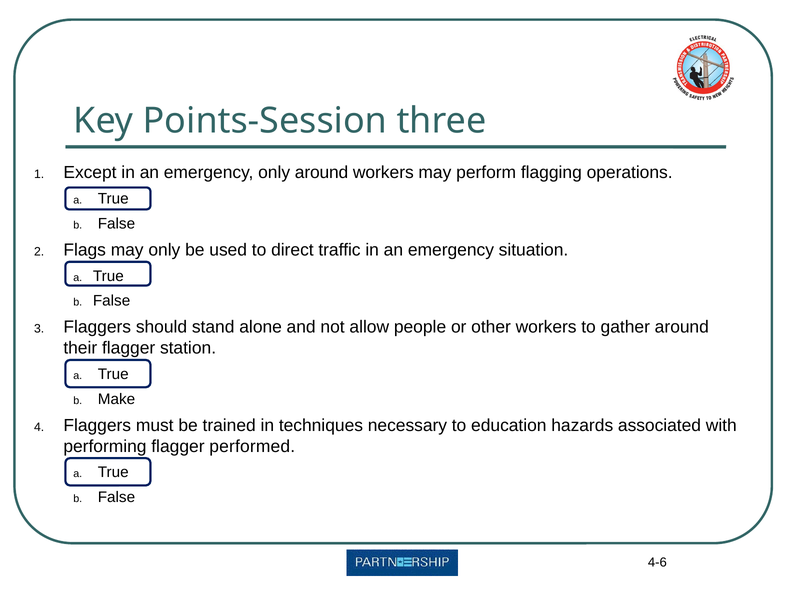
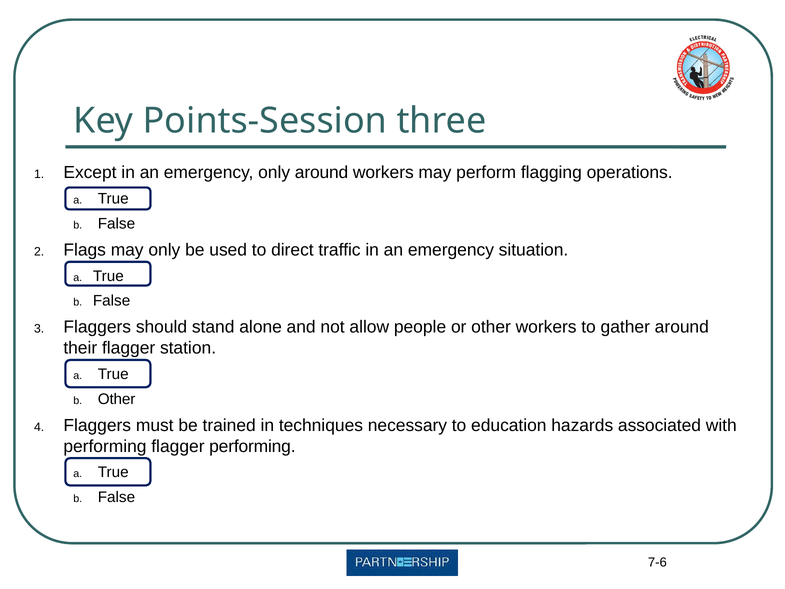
Make: Make -> Other (117, 399)
flagger performed: performed -> performing (252, 446)
4-6: 4-6 -> 7-6 (657, 562)
